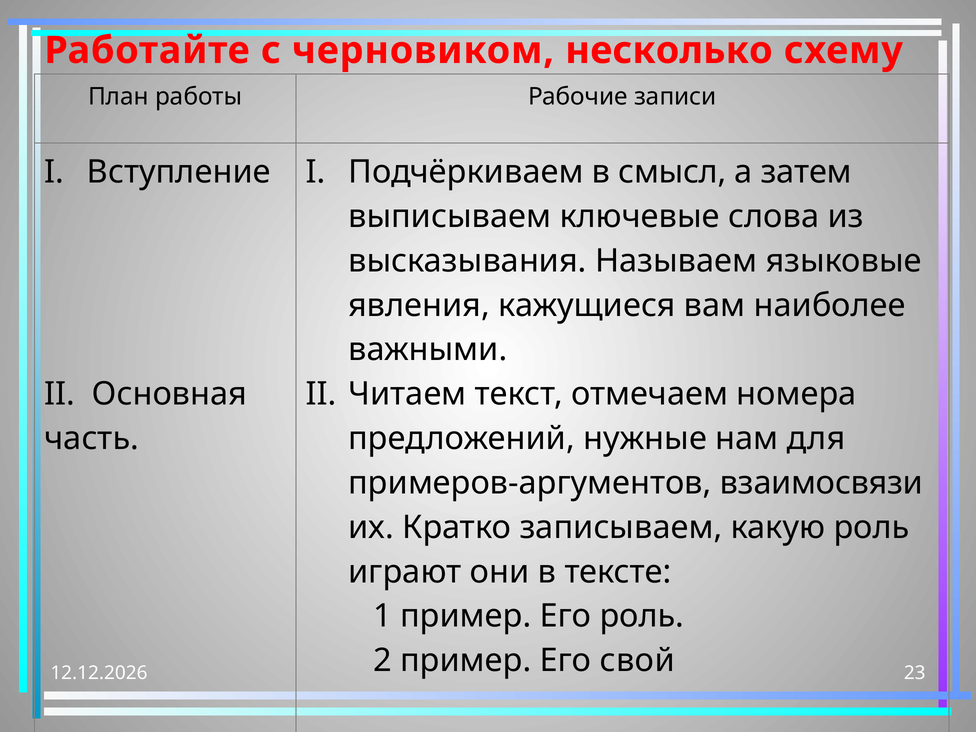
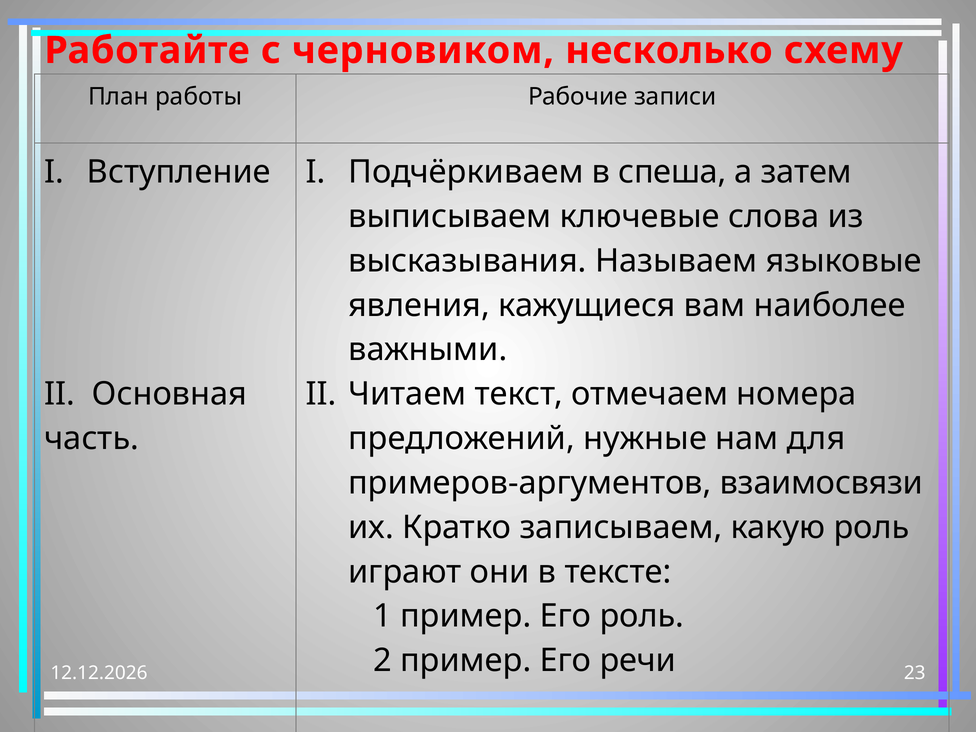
смысл: смысл -> спеша (672, 172)
свой: свой -> речи (638, 661)
